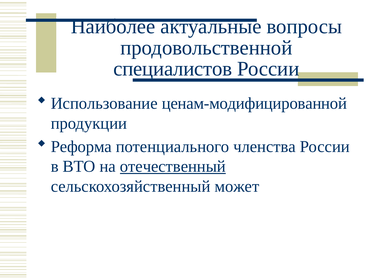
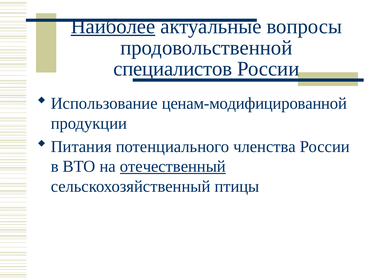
Наиболее underline: none -> present (113, 27)
Реформа: Реформа -> Питания (81, 146)
может: может -> птицы (237, 186)
